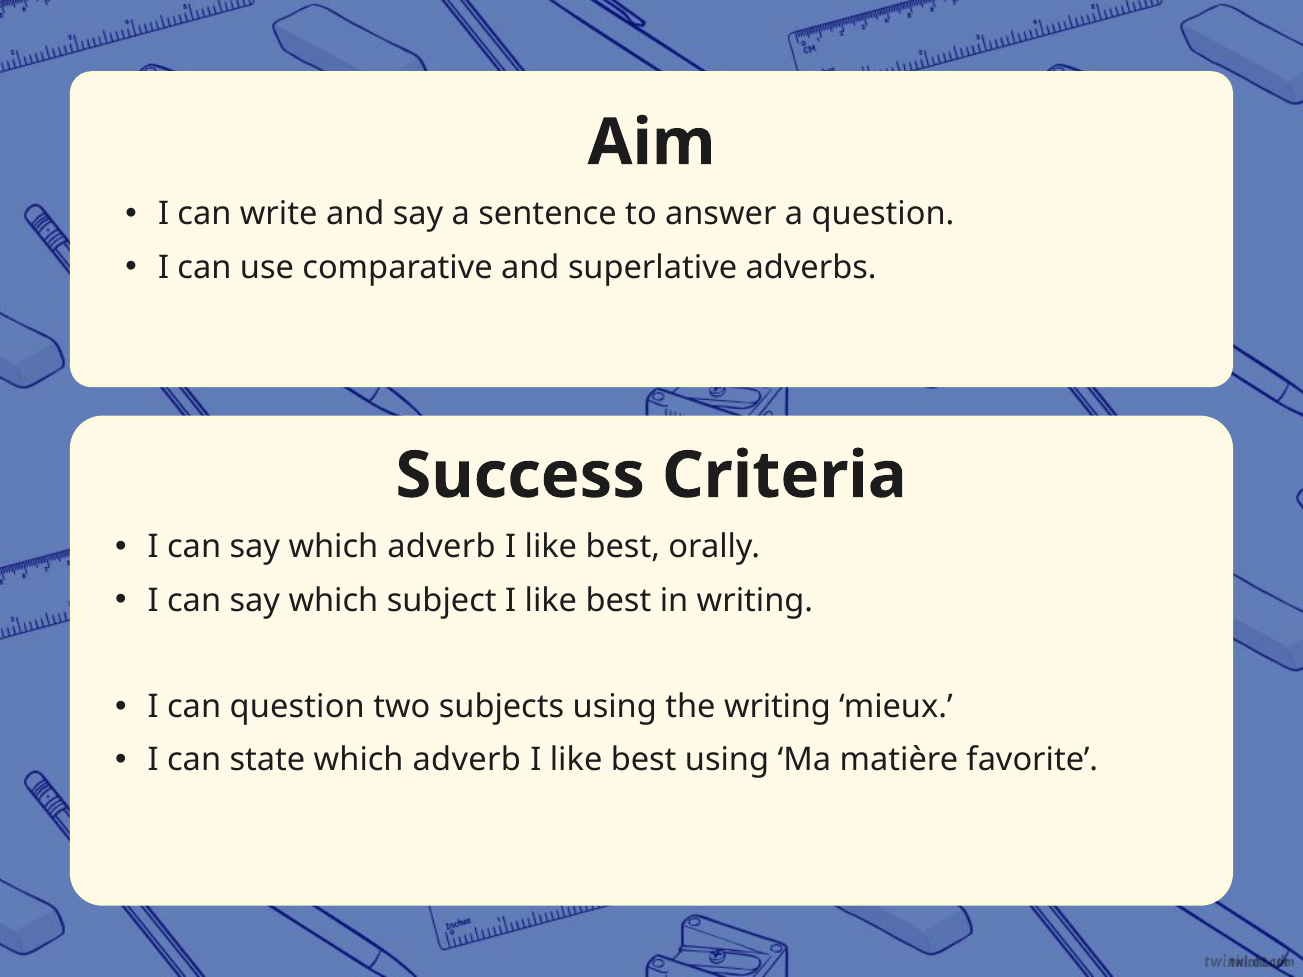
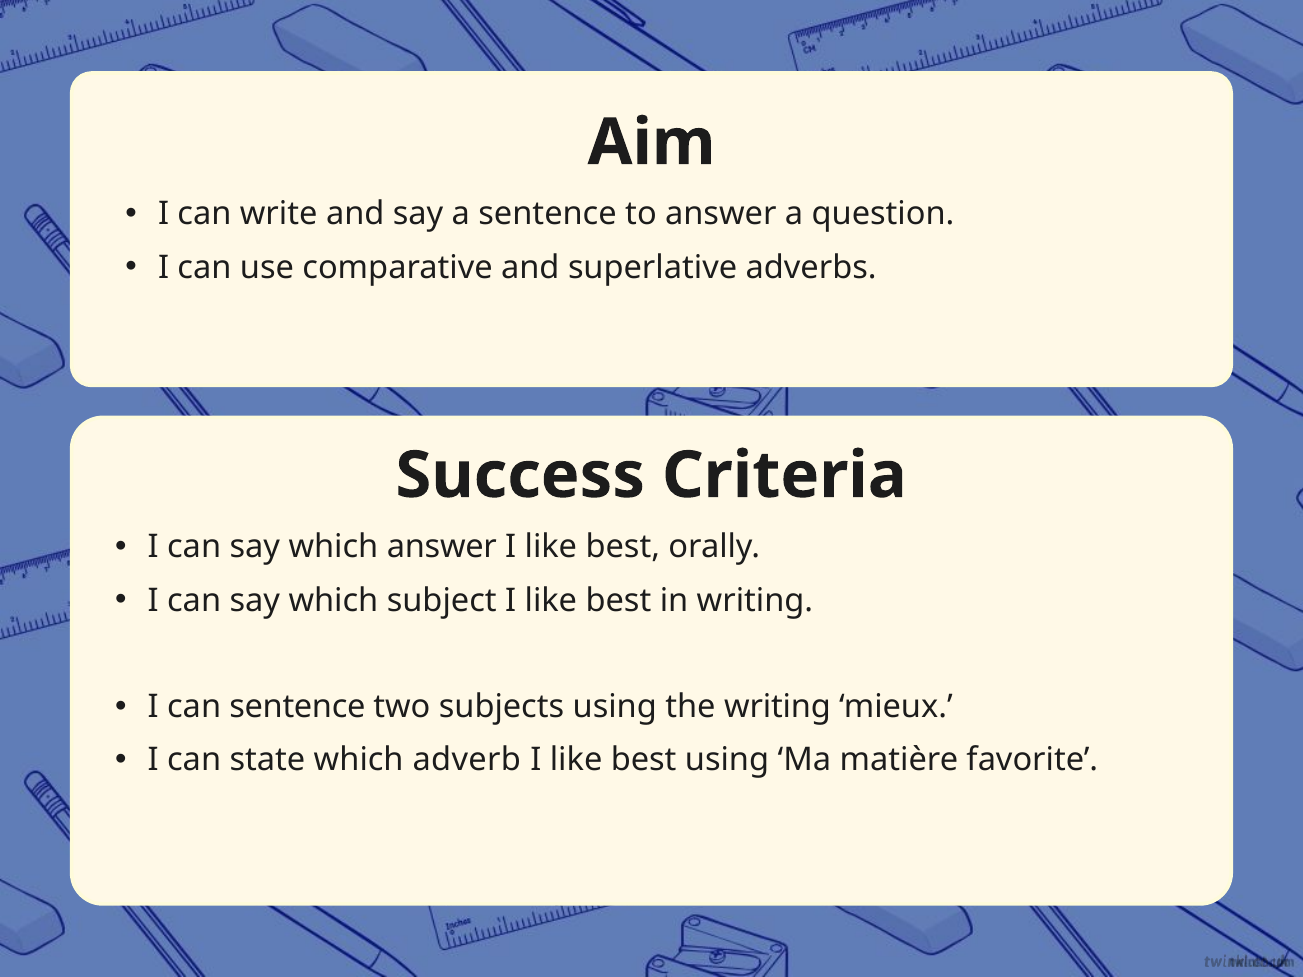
say which adverb: adverb -> answer (442, 547)
can question: question -> sentence (297, 707)
